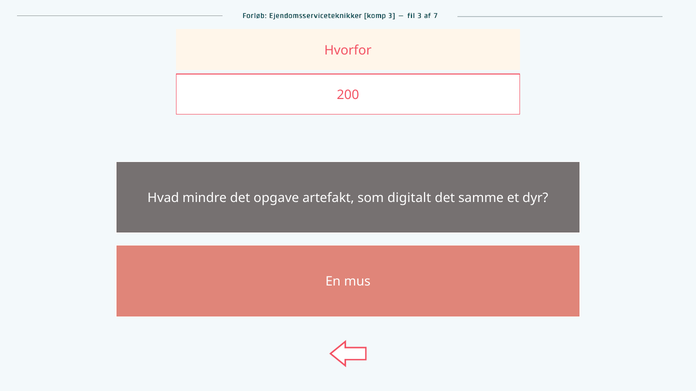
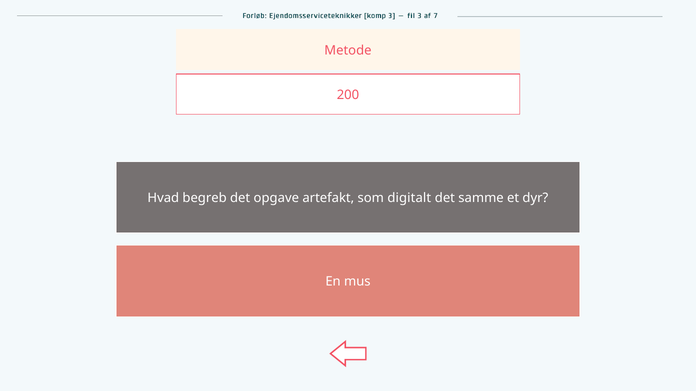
Hvorfor: Hvorfor -> Metode (348, 51)
mindre: mindre -> begreb (205, 198)
